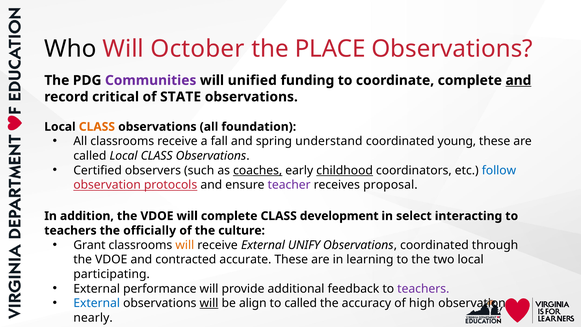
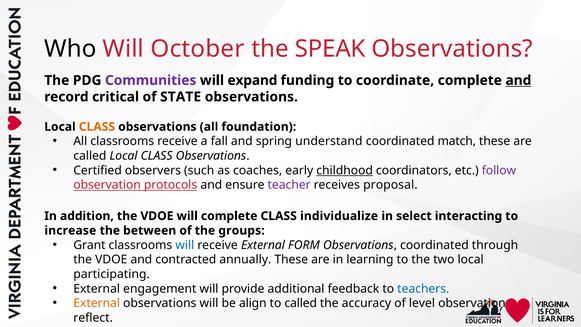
PLACE: PLACE -> SPEAK (330, 49)
unified: unified -> expand (252, 80)
young: young -> match (457, 141)
coaches underline: present -> none (258, 170)
follow colour: blue -> purple (499, 170)
development: development -> individualize (339, 216)
teachers: teachers -> increase (70, 230)
officially: officially -> between (150, 230)
culture: culture -> groups (242, 230)
will colour: orange -> blue (185, 245)
UNIFY: UNIFY -> FORM (304, 245)
accurate: accurate -> annually (245, 259)
performance: performance -> engagement (160, 289)
teachers colour: purple -> blue (423, 289)
External colour: blue -> orange (97, 303)
will underline: present -> none (209, 303)
high: high -> level (422, 303)
nearly: nearly -> reflect (93, 318)
